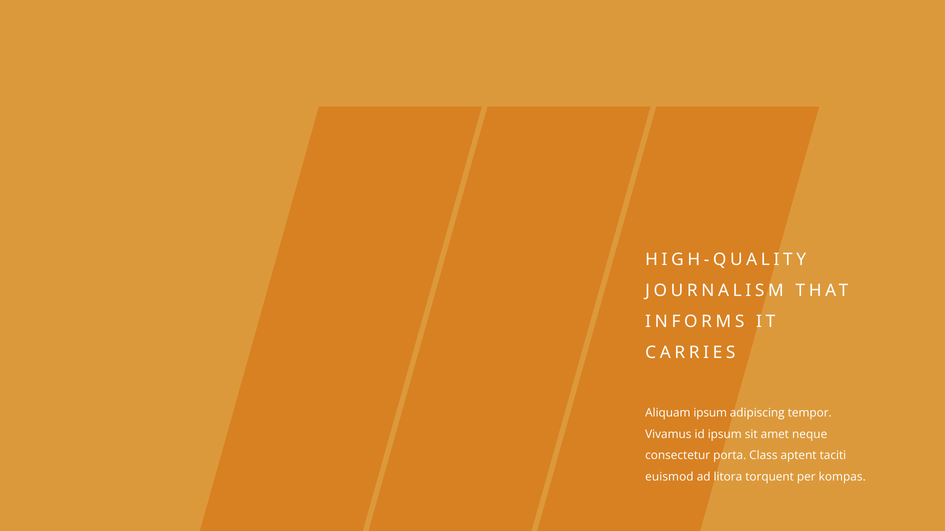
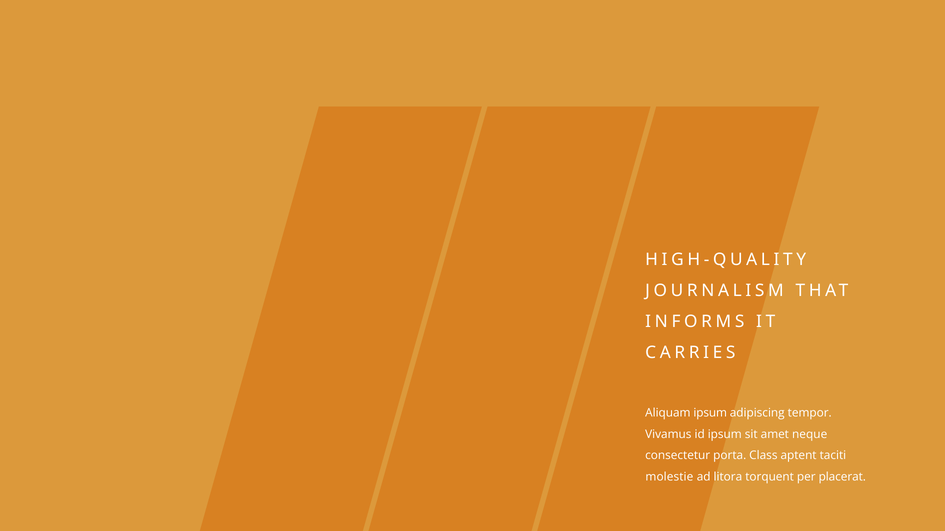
euismod: euismod -> molestie (669, 477)
kompas: kompas -> placerat (842, 477)
